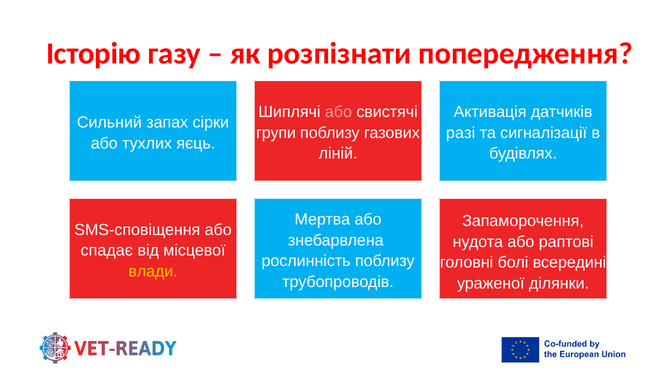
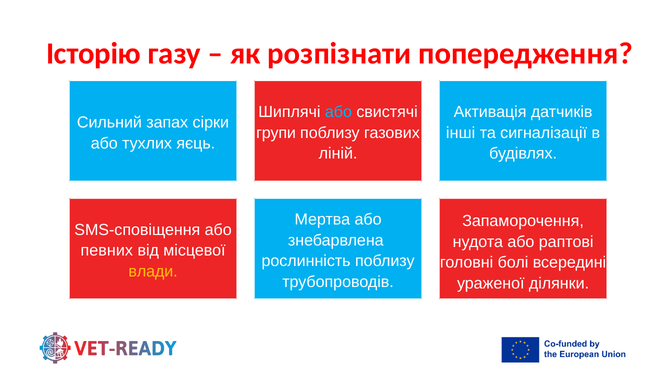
або colour: pink -> light blue (338, 112)
разі: разі -> інші (461, 133)
спадає: спадає -> певних (107, 251)
